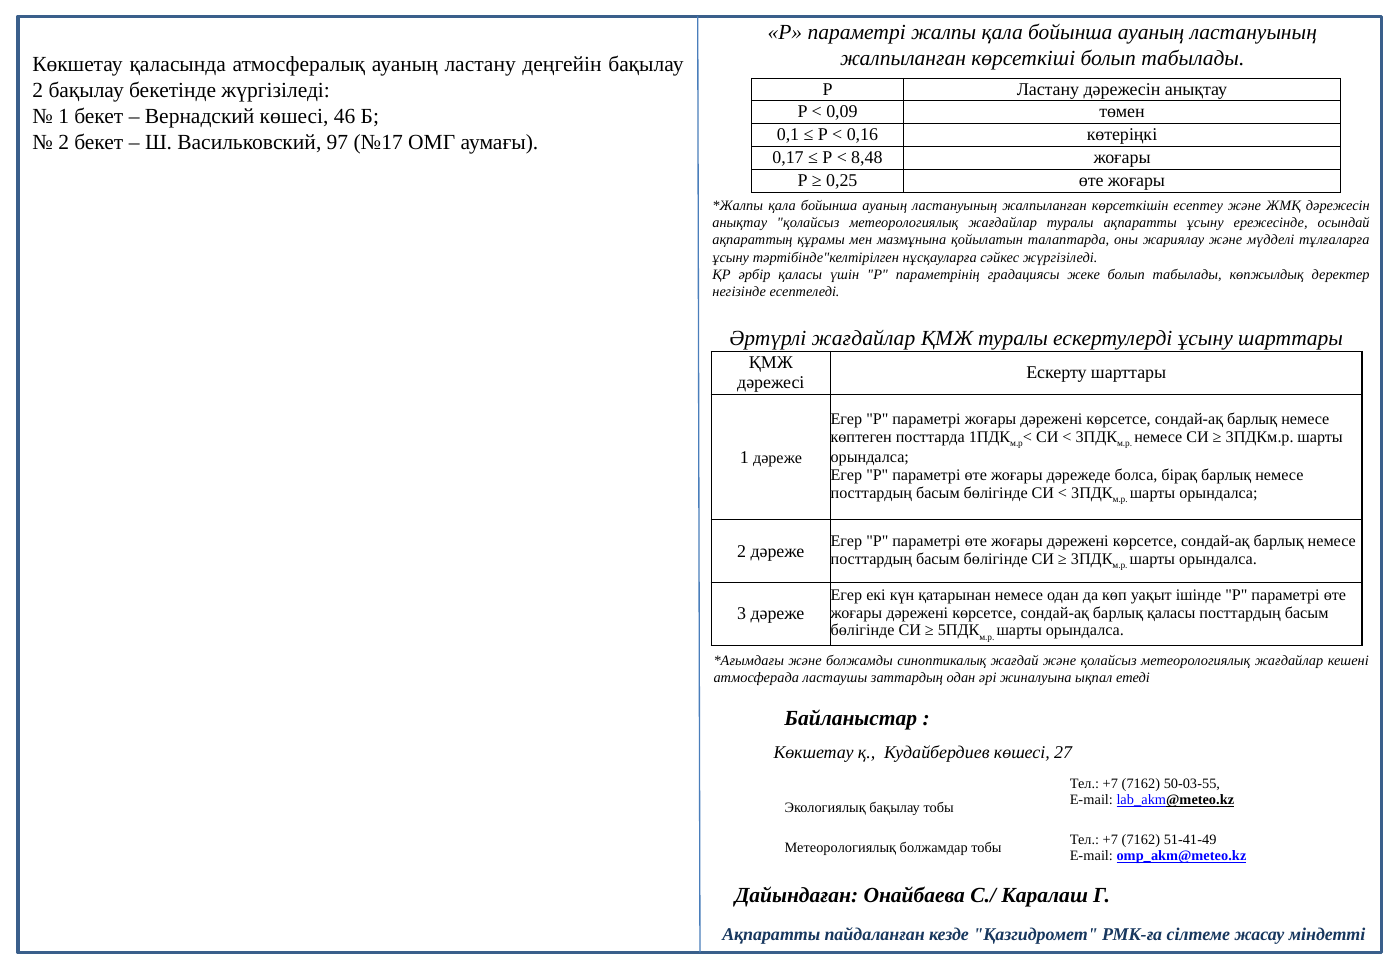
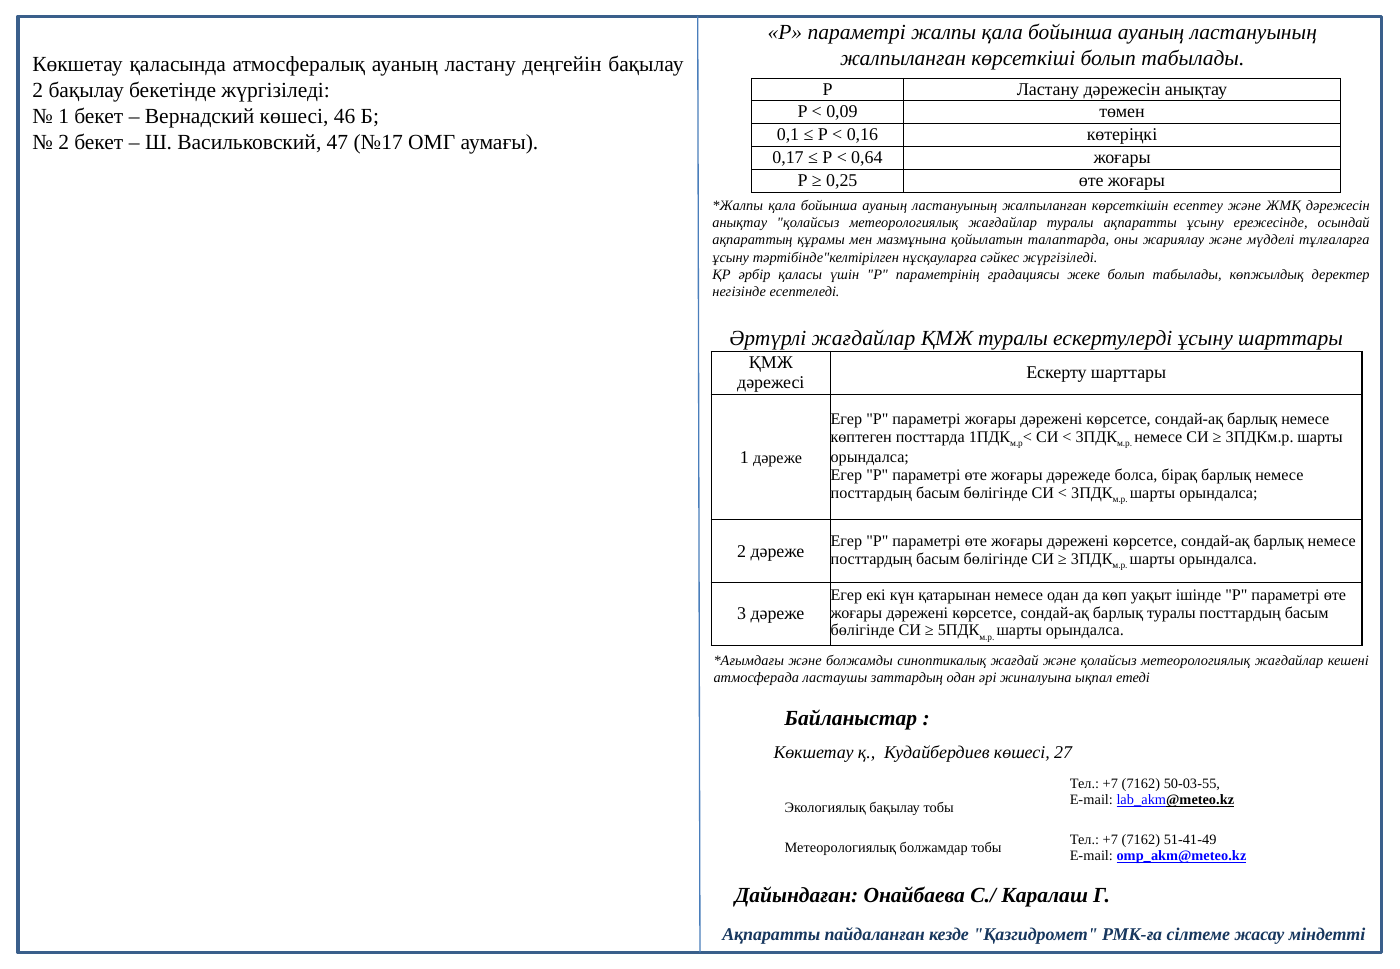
97: 97 -> 47 (337, 142)
8,48: 8,48 -> 0,64 (867, 158)
барлық қаласы: қаласы -> туралы (1171, 613)
